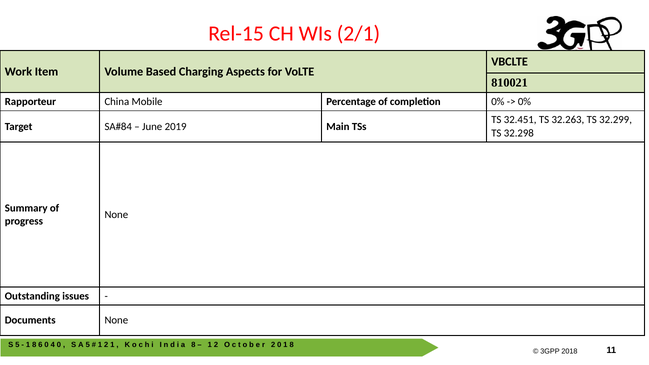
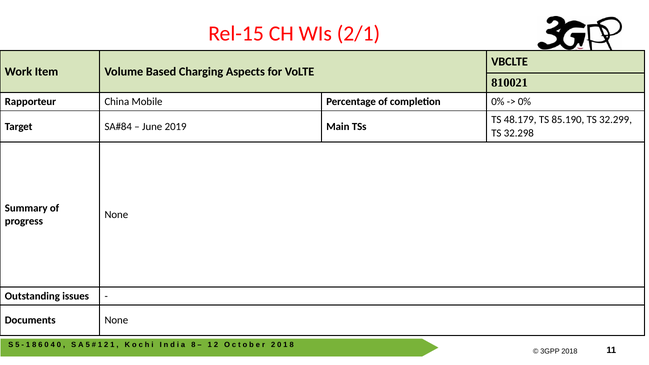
32.451: 32.451 -> 48.179 (520, 120)
32.263: 32.263 -> 85.190 (568, 120)
